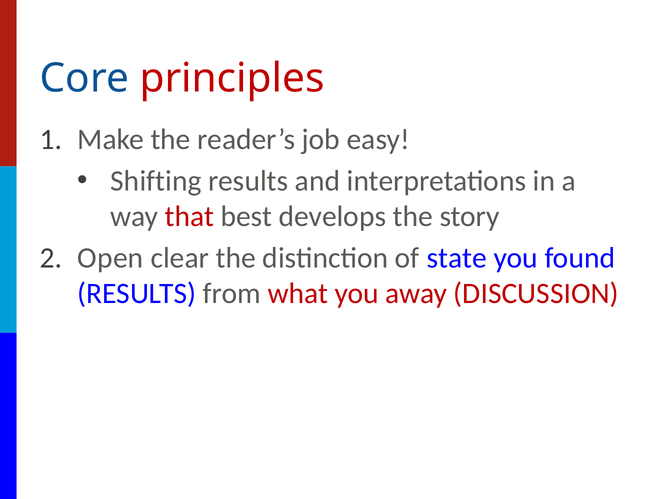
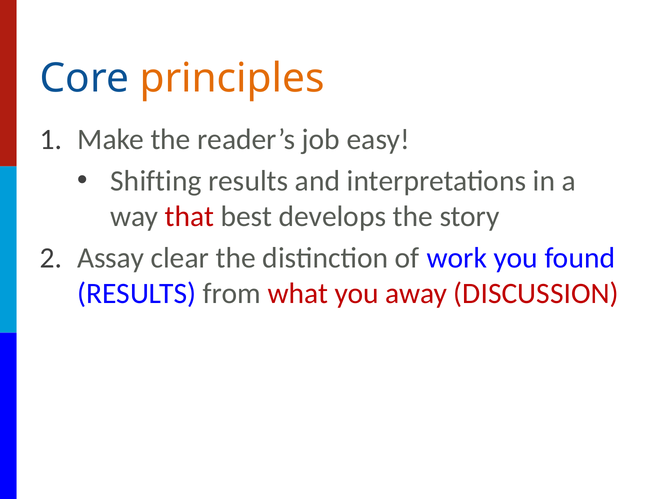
principles colour: red -> orange (232, 78)
Open: Open -> Assay (111, 258)
state: state -> work (457, 258)
